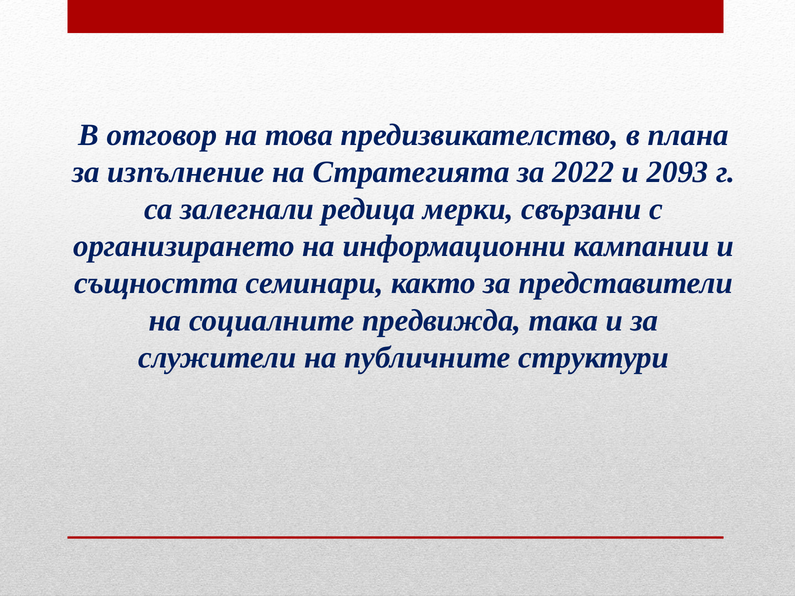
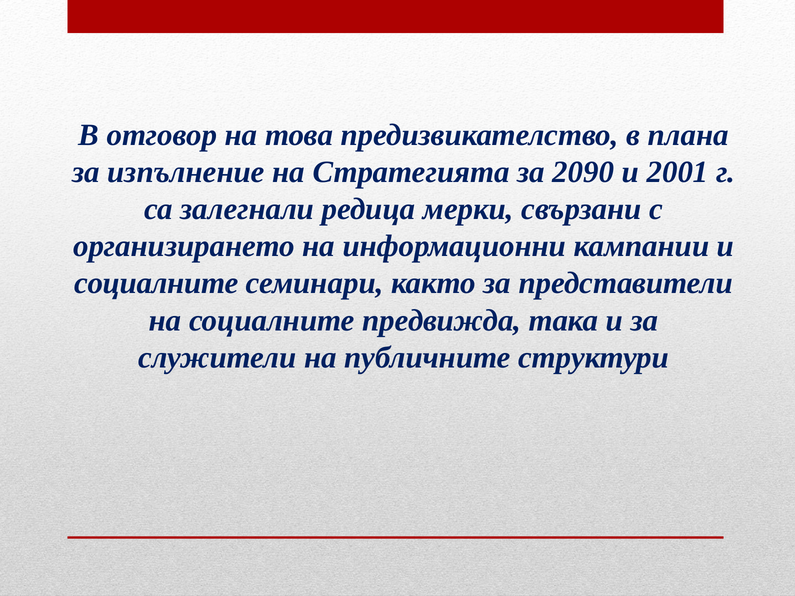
2022: 2022 -> 2090 (583, 172)
2093: 2093 -> 2001 (678, 172)
същността: същността -> социалните (156, 283)
